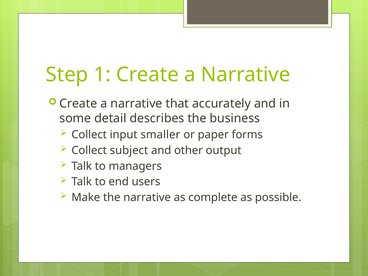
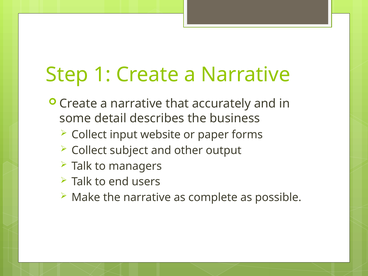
smaller: smaller -> website (160, 135)
